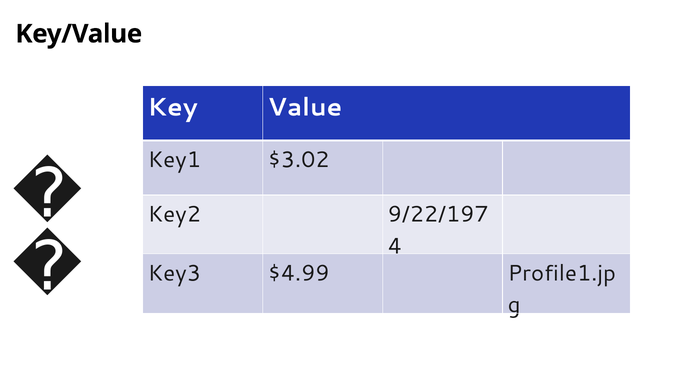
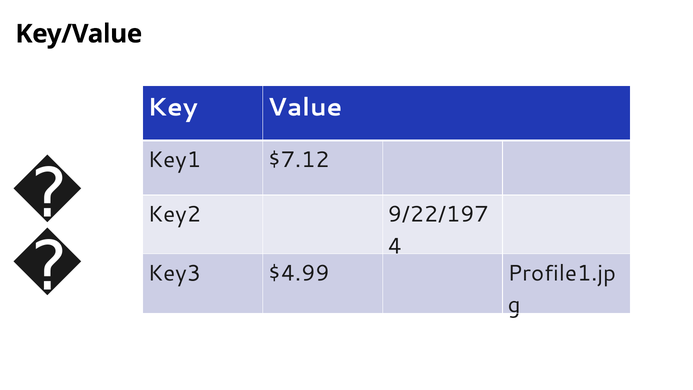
$3.02: $3.02 -> $7.12 (299, 160)
